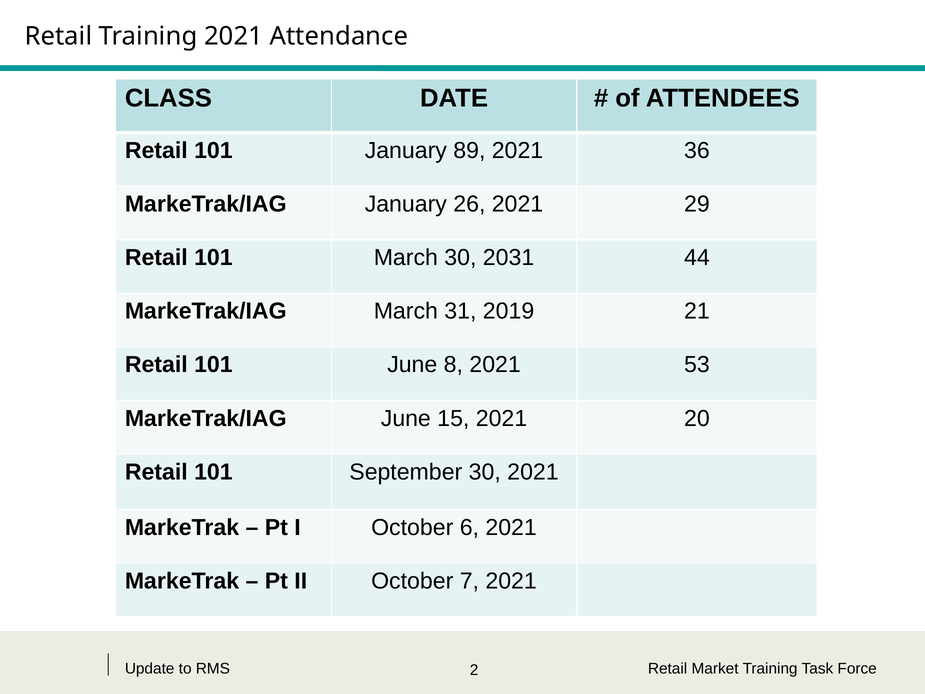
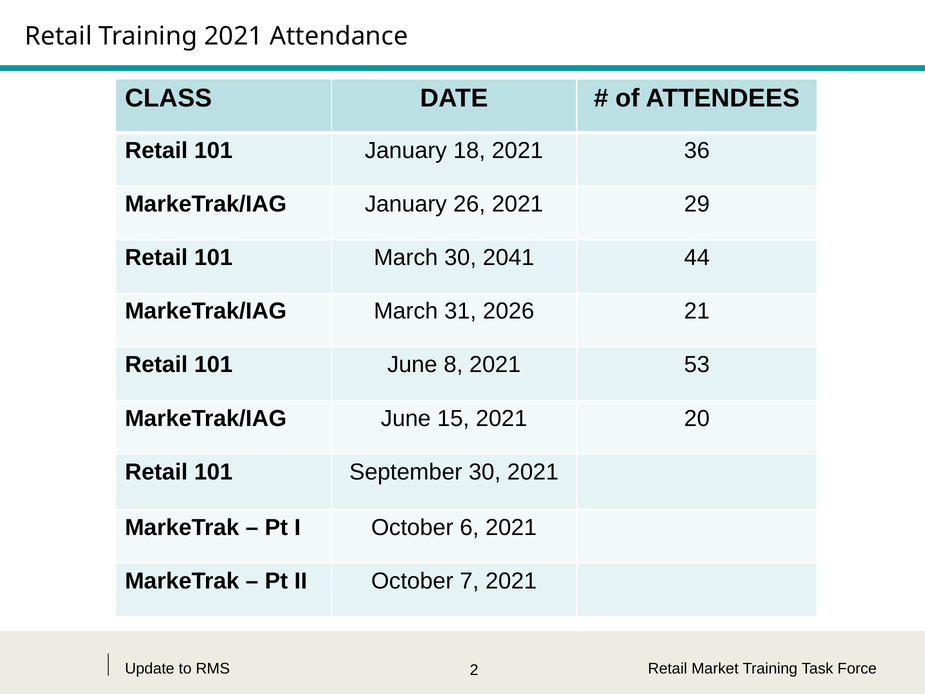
89: 89 -> 18 (469, 151)
2031: 2031 -> 2041 (509, 258)
2019: 2019 -> 2026 (509, 311)
